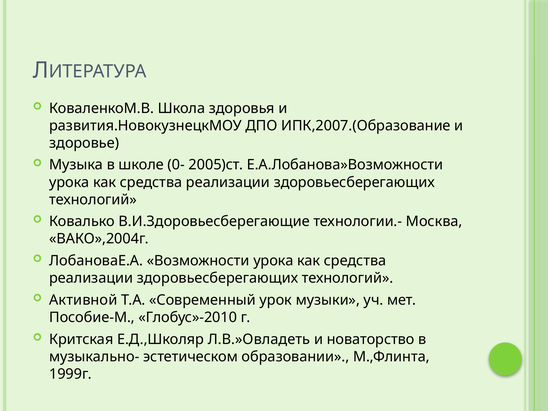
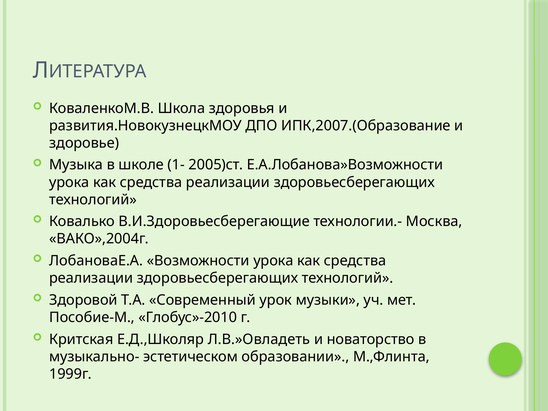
0-: 0- -> 1- (176, 165)
Активной: Активной -> Здоровой (83, 300)
